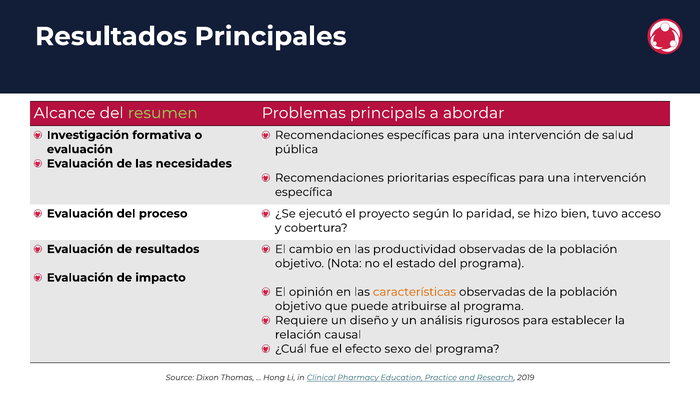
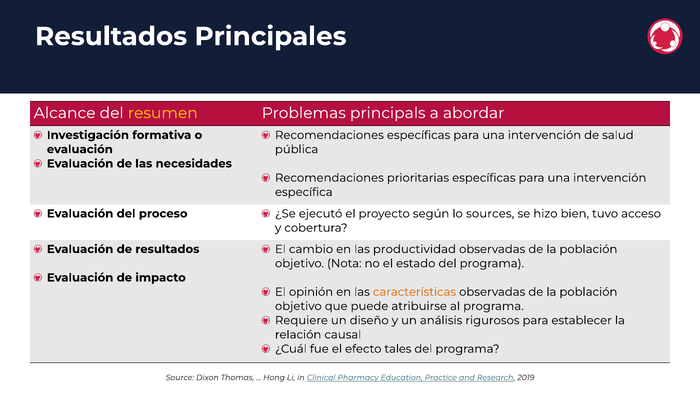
resumen colour: light green -> yellow (163, 113)
paridad: paridad -> sources (490, 213)
sexo: sexo -> tales (398, 349)
